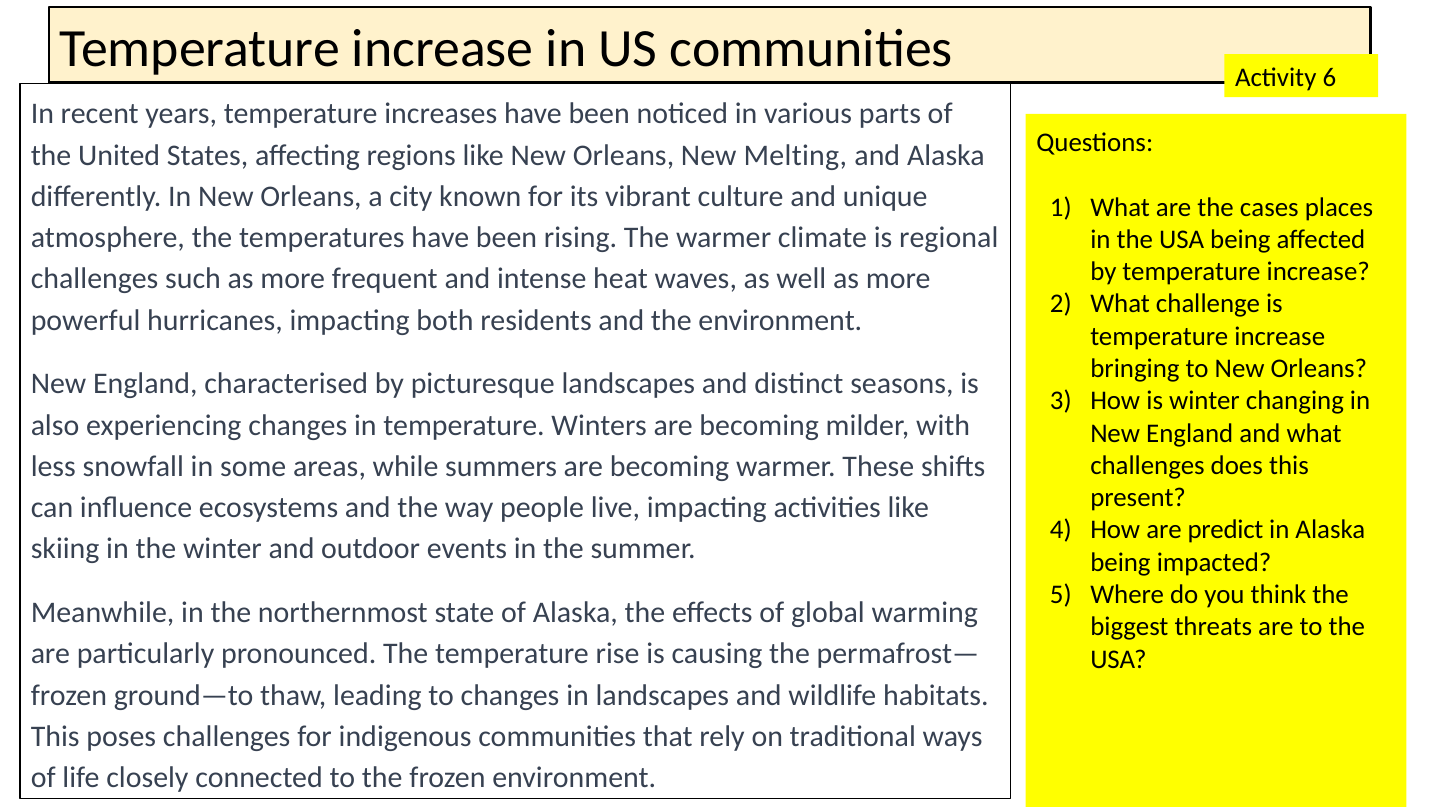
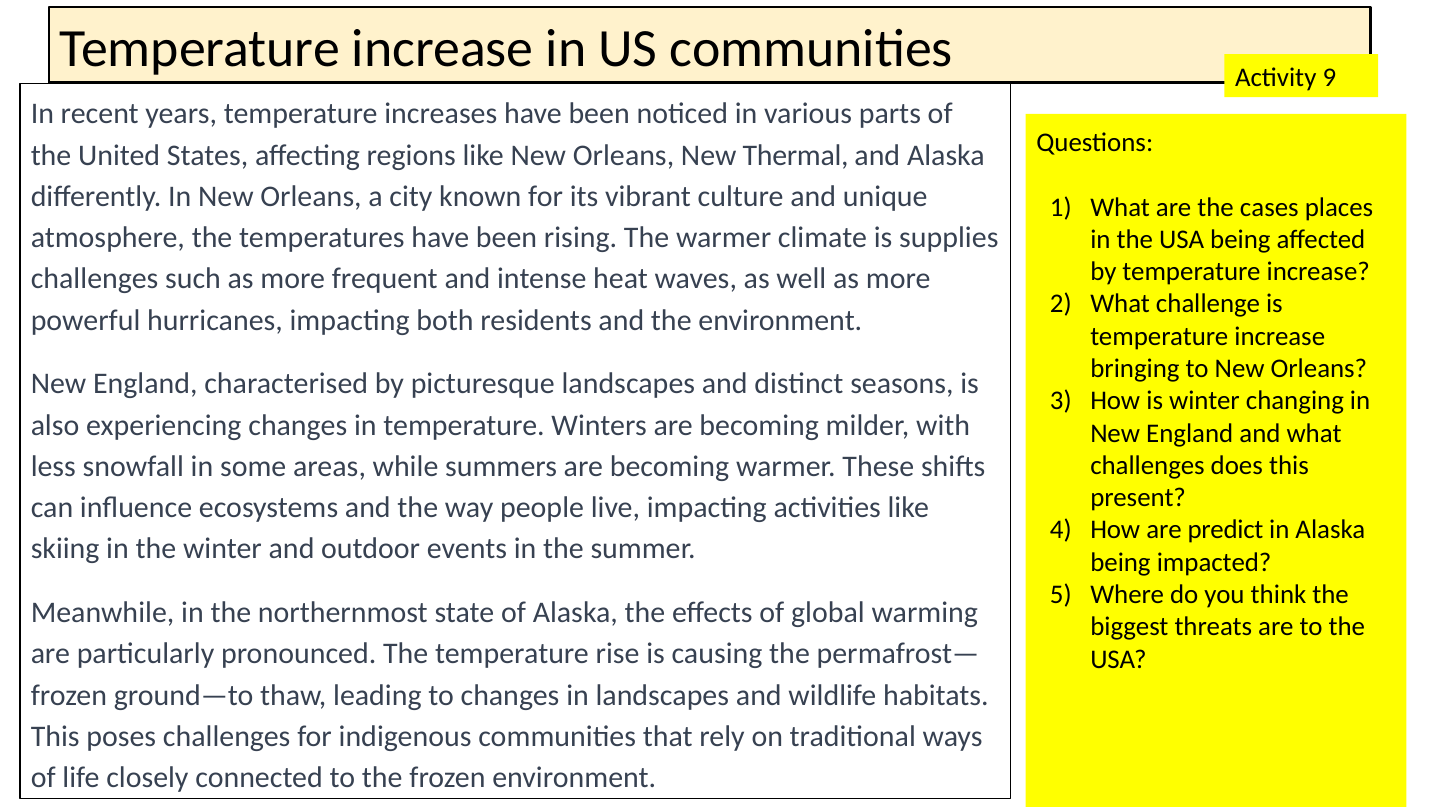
6: 6 -> 9 (1329, 77)
Melting: Melting -> Thermal (796, 155)
is regional: regional -> supplies (949, 238)
